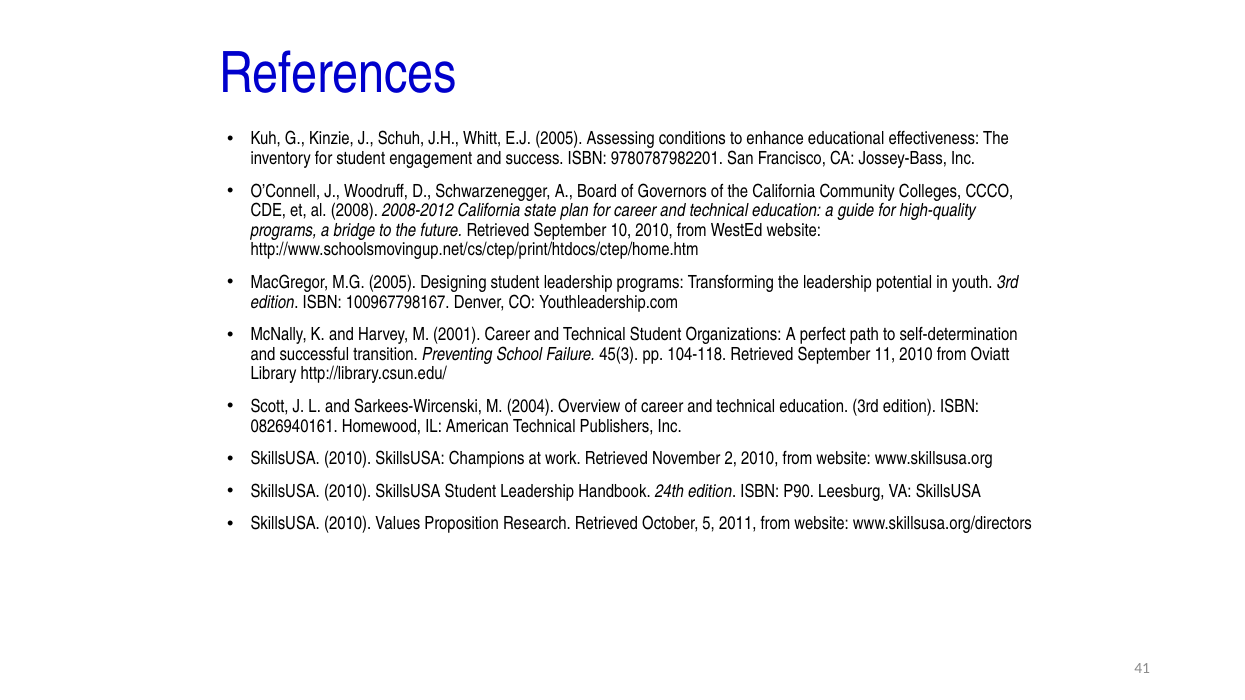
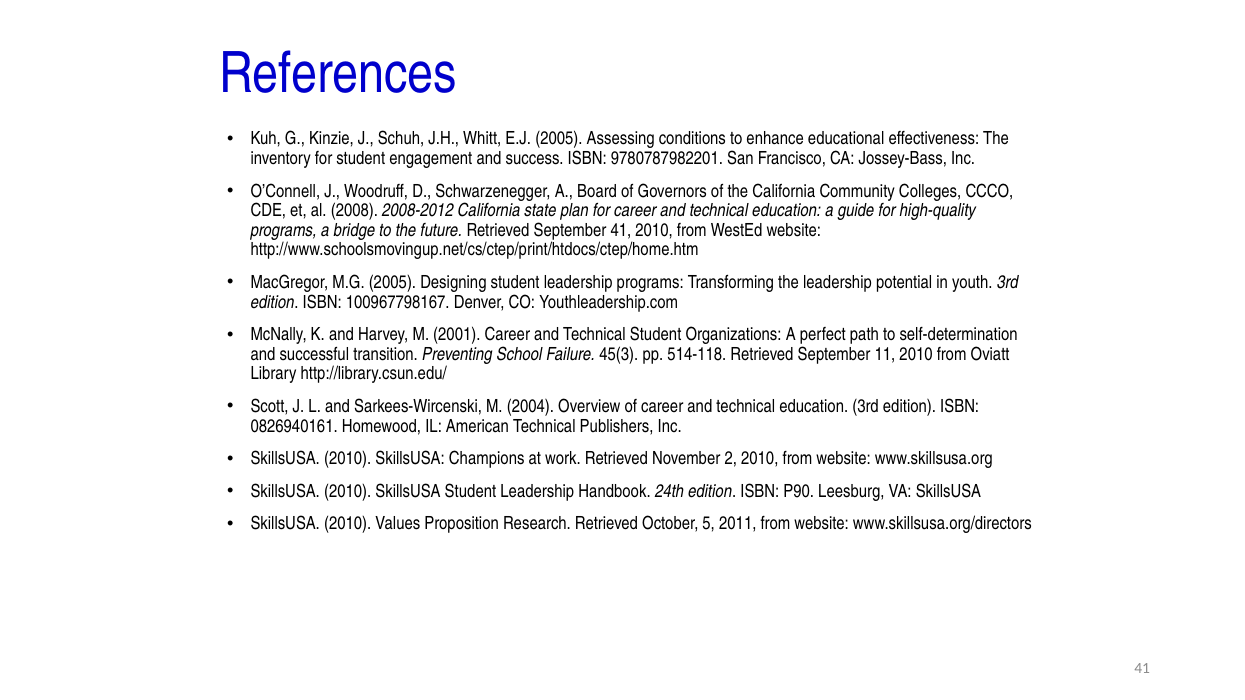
September 10: 10 -> 41 (621, 230)
104-118: 104-118 -> 514-118 (697, 354)
